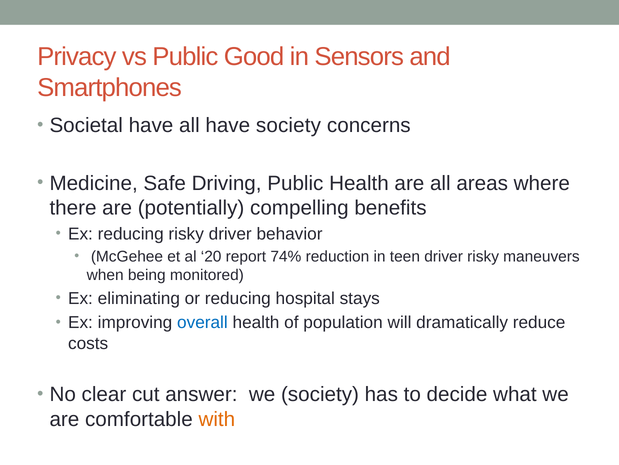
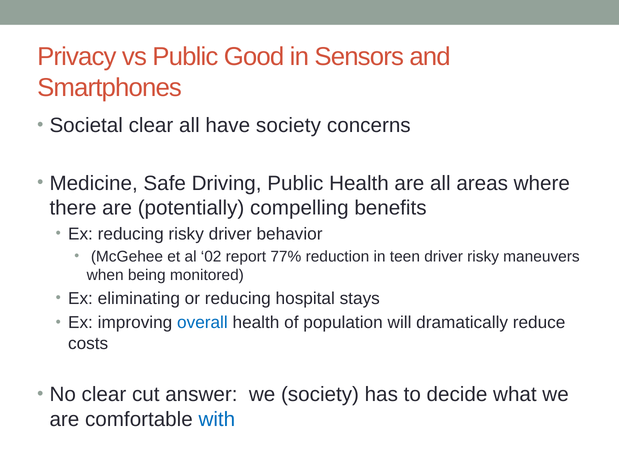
Societal have: have -> clear (151, 125)
20: 20 -> 02 (211, 256)
74%: 74% -> 77% (286, 256)
with colour: orange -> blue (217, 419)
